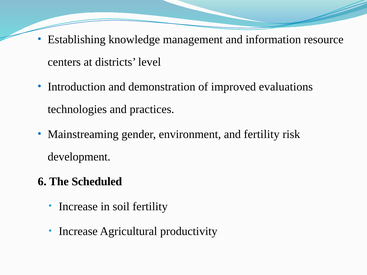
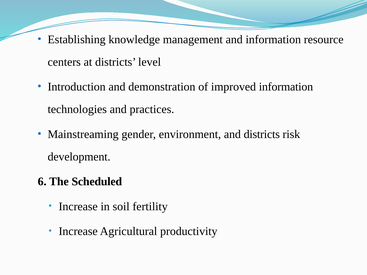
improved evaluations: evaluations -> information (286, 87)
and fertility: fertility -> districts (262, 134)
